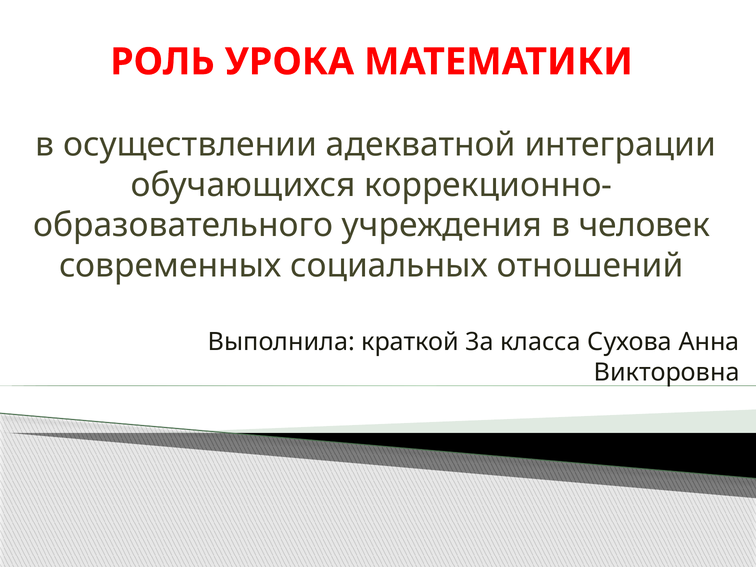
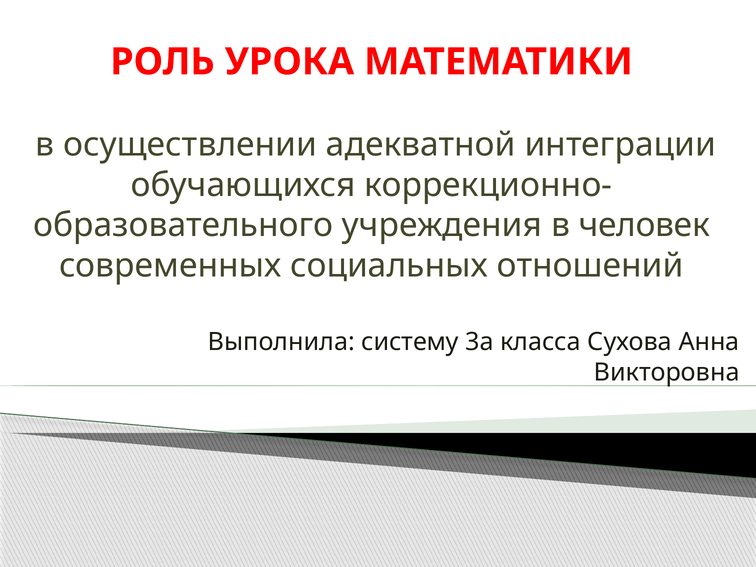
краткой: краткой -> систему (410, 342)
